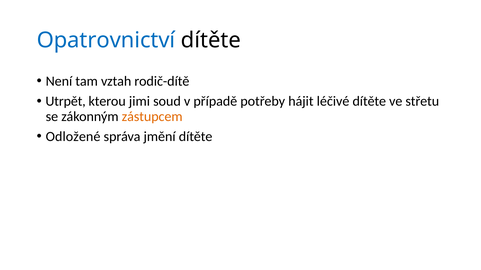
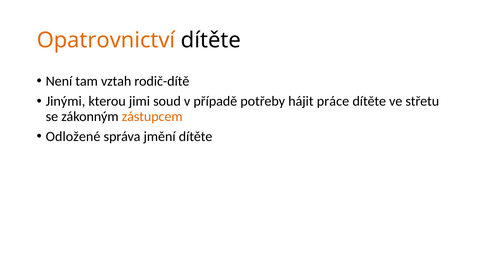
Opatrovnictví colour: blue -> orange (106, 40)
Utrpět: Utrpět -> Jinými (65, 101)
léčivé: léčivé -> práce (333, 101)
